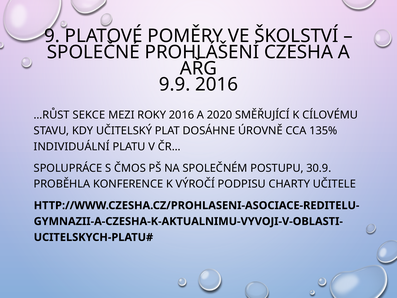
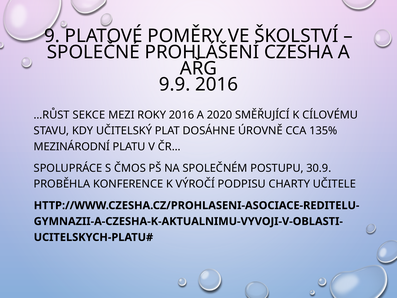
INDIVIDUÁLNÍ: INDIVIDUÁLNÍ -> MEZINÁRODNÍ (72, 147)
